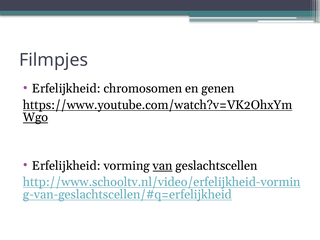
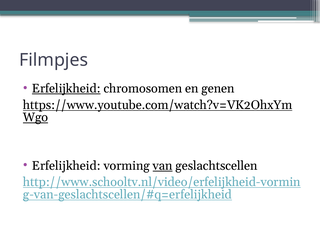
Erfelijkheid underline: none -> present (66, 89)
